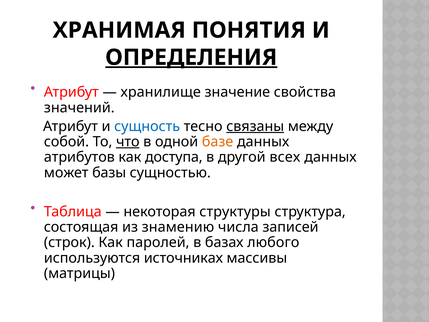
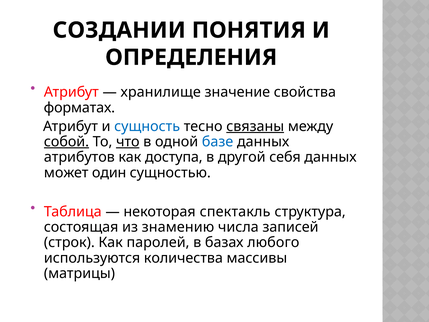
ХРАНИМАЯ: ХРАНИМАЯ -> СОЗДАНИИ (119, 30)
ОПРЕДЕЛЕНИЯ underline: present -> none (191, 57)
значений: значений -> форматах (79, 108)
собой underline: none -> present (66, 142)
базе colour: orange -> blue (218, 142)
всех: всех -> себя (285, 157)
базы: базы -> один (109, 173)
структуры: структуры -> спектакль (235, 212)
источниках: источниках -> количества (183, 258)
